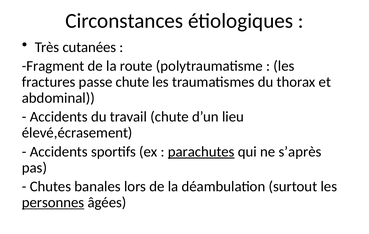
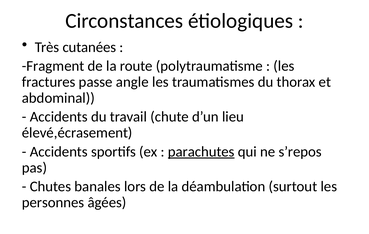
passe chute: chute -> angle (132, 82)
s’après: s’après -> s’repos (300, 151)
personnes underline: present -> none (53, 202)
